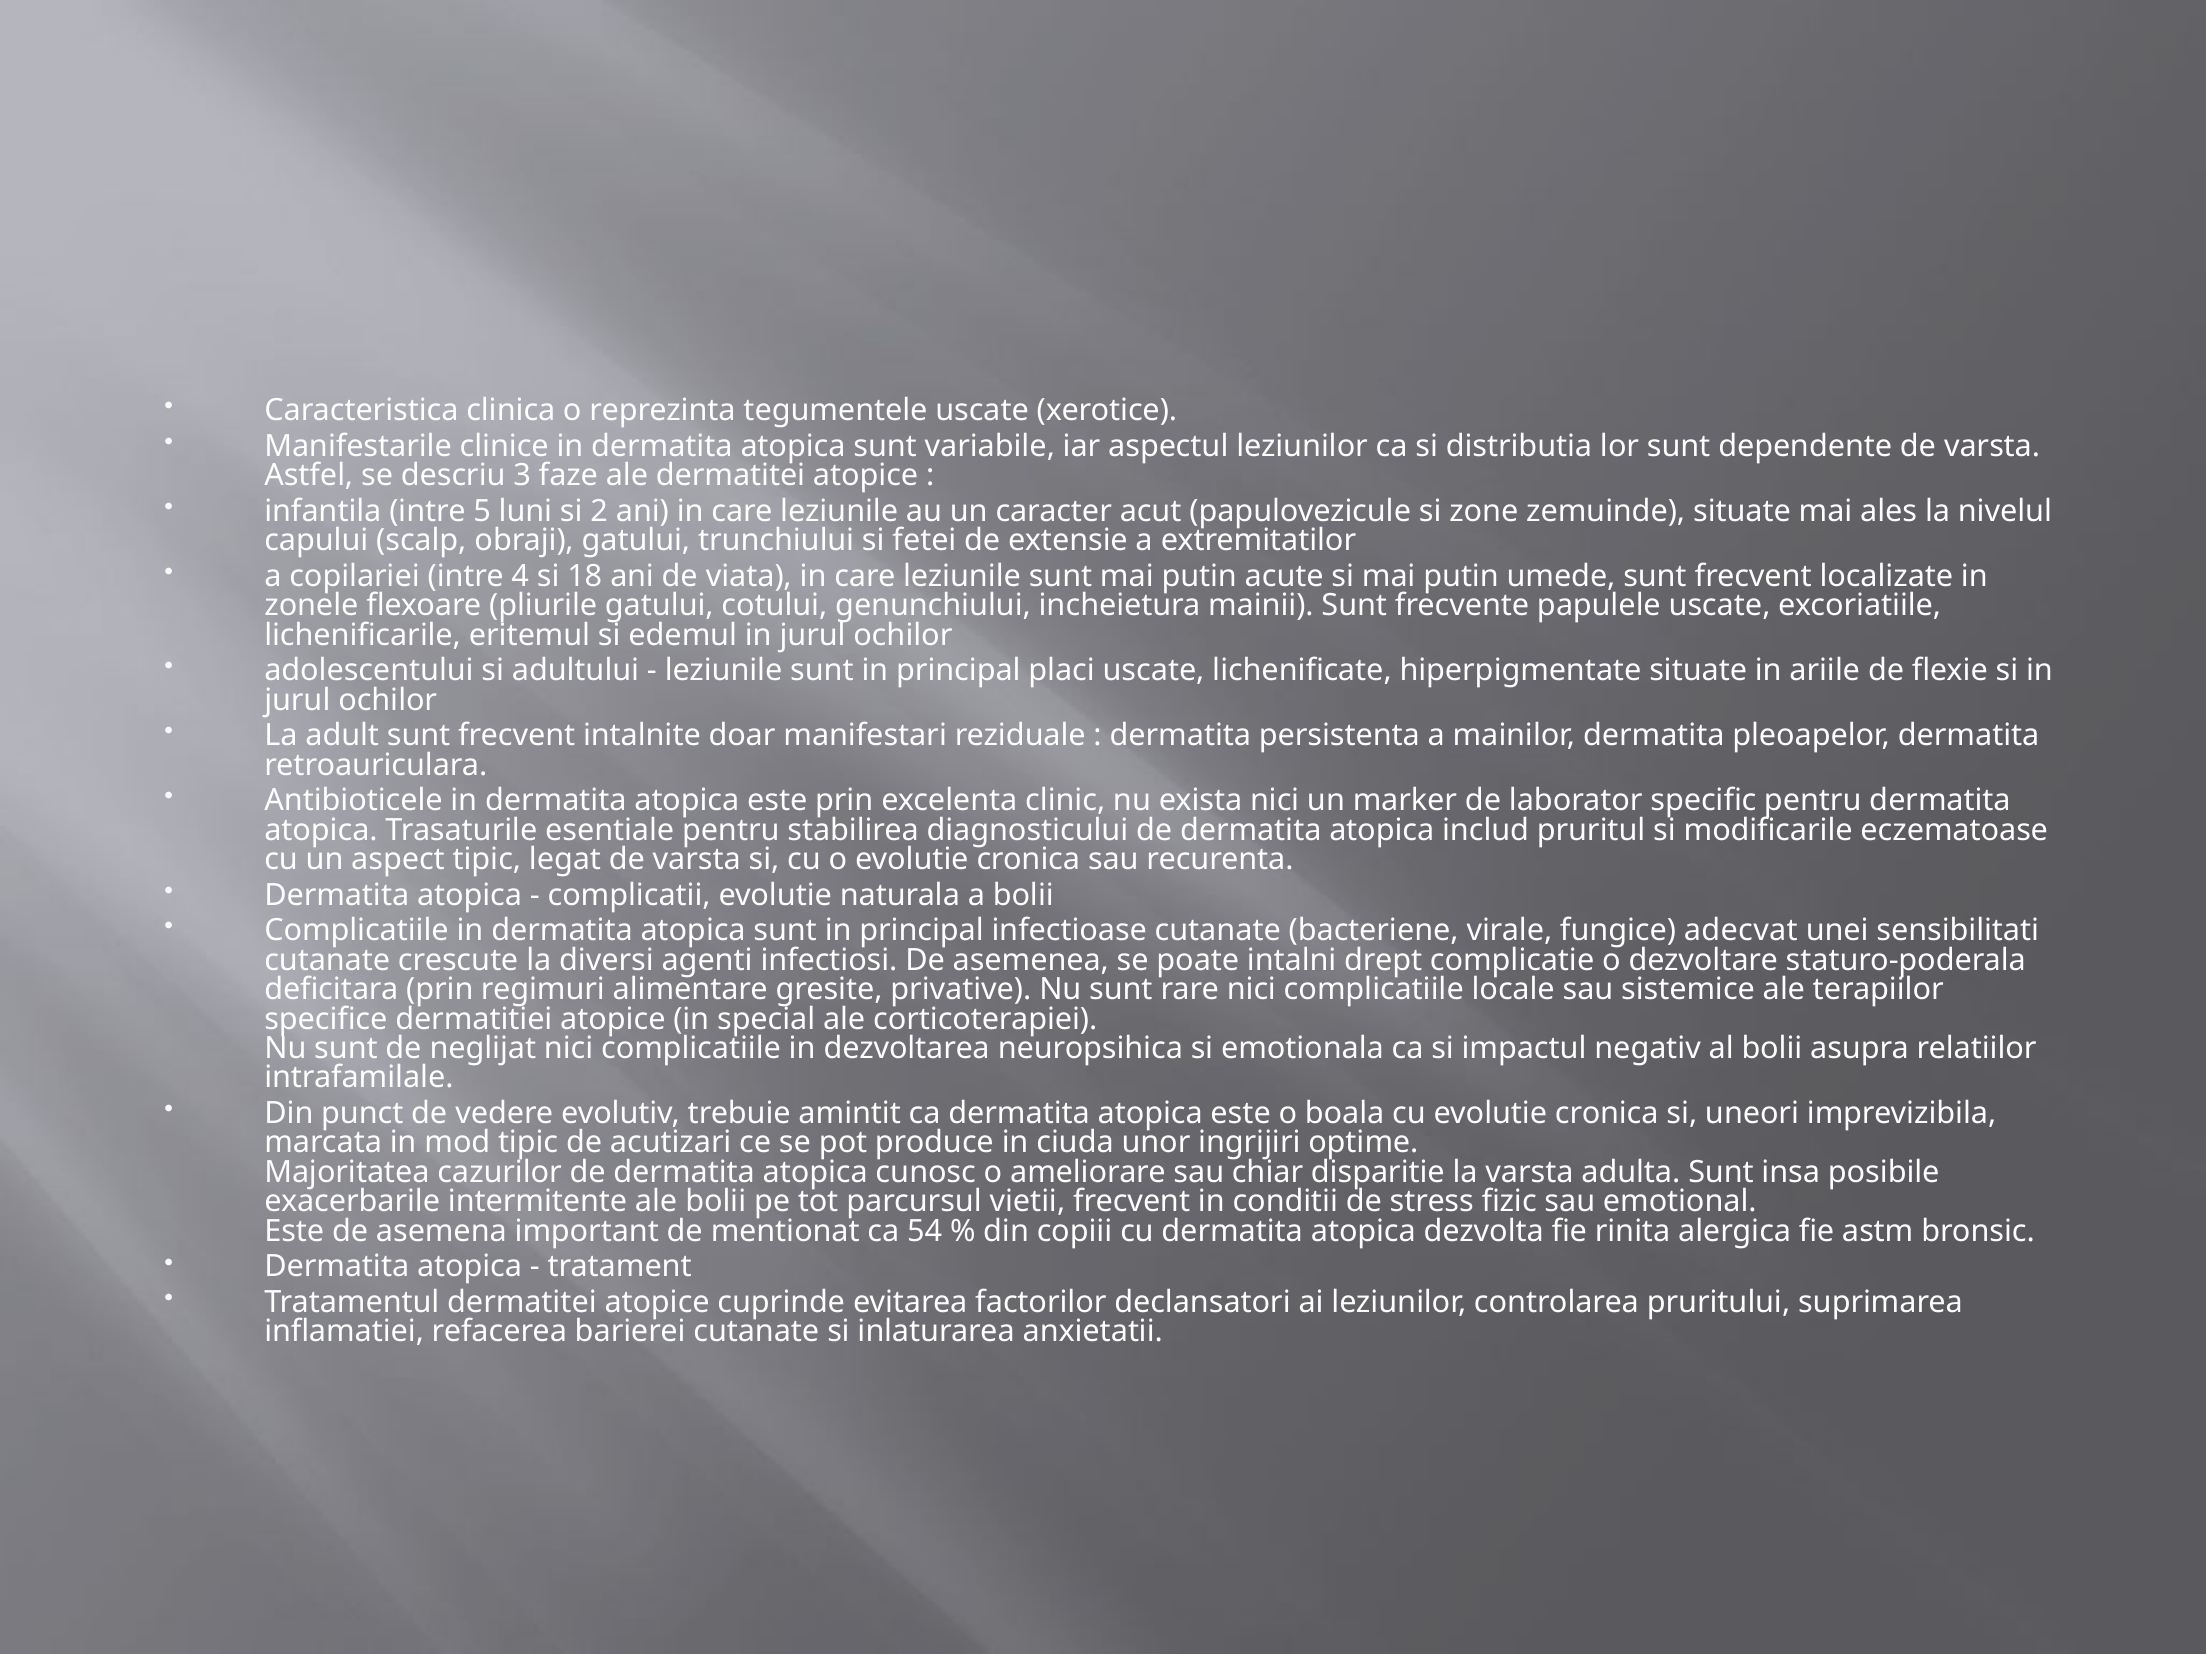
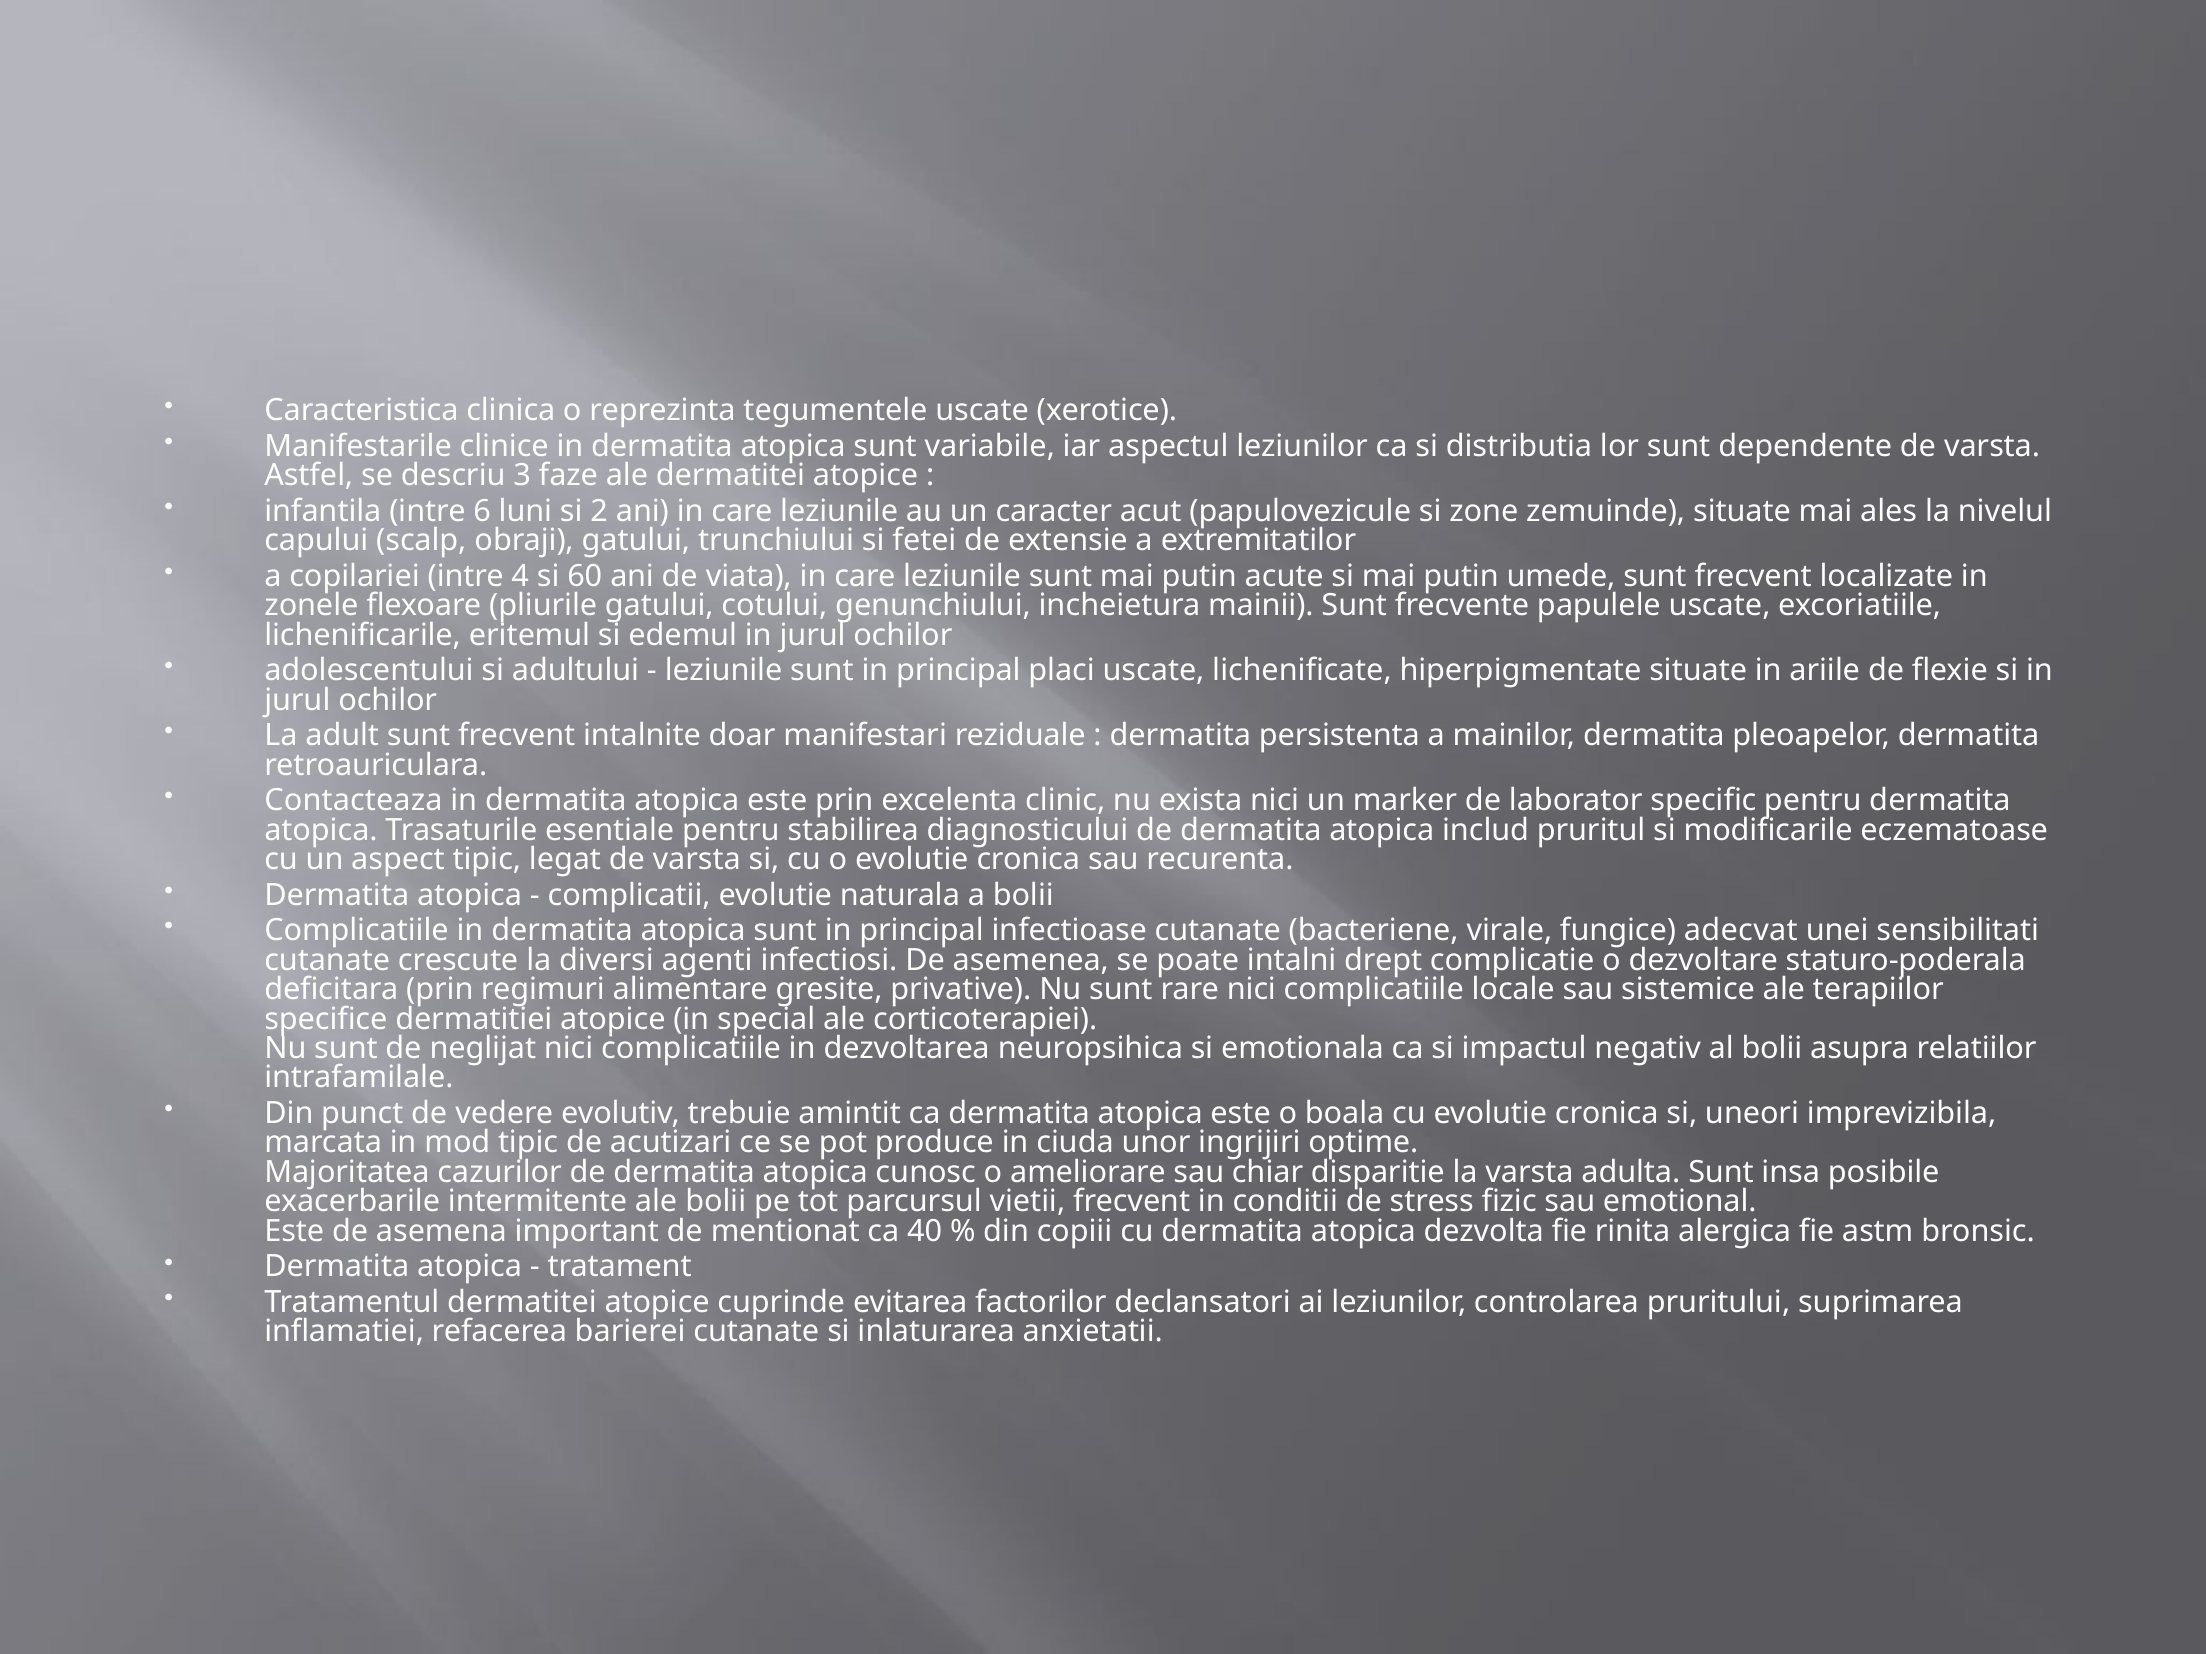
5: 5 -> 6 (482, 511)
18: 18 -> 60 (585, 576)
Antibioticele: Antibioticele -> Contacteaza (353, 801)
54: 54 -> 40 (925, 1231)
